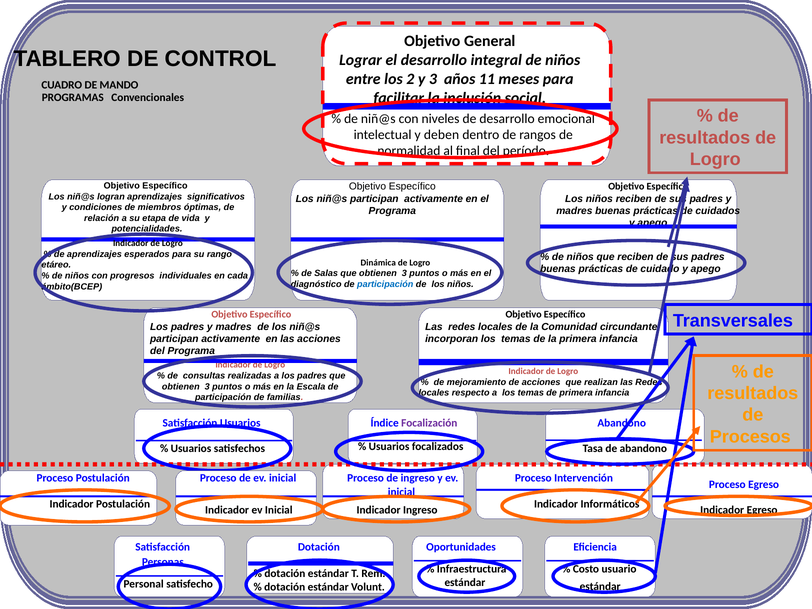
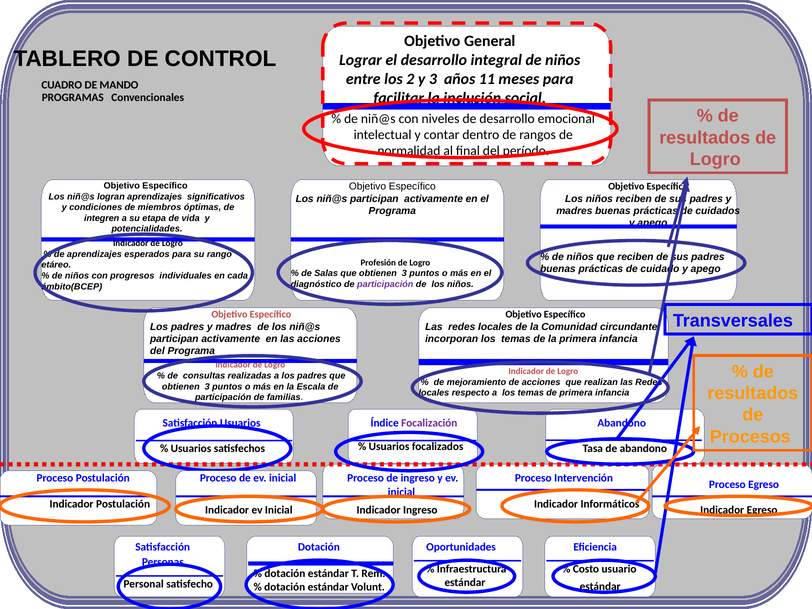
deben: deben -> contar (442, 135)
relación: relación -> integren (102, 218)
Dinámica: Dinámica -> Profesión (378, 263)
participación colour: blue -> purple (385, 284)
